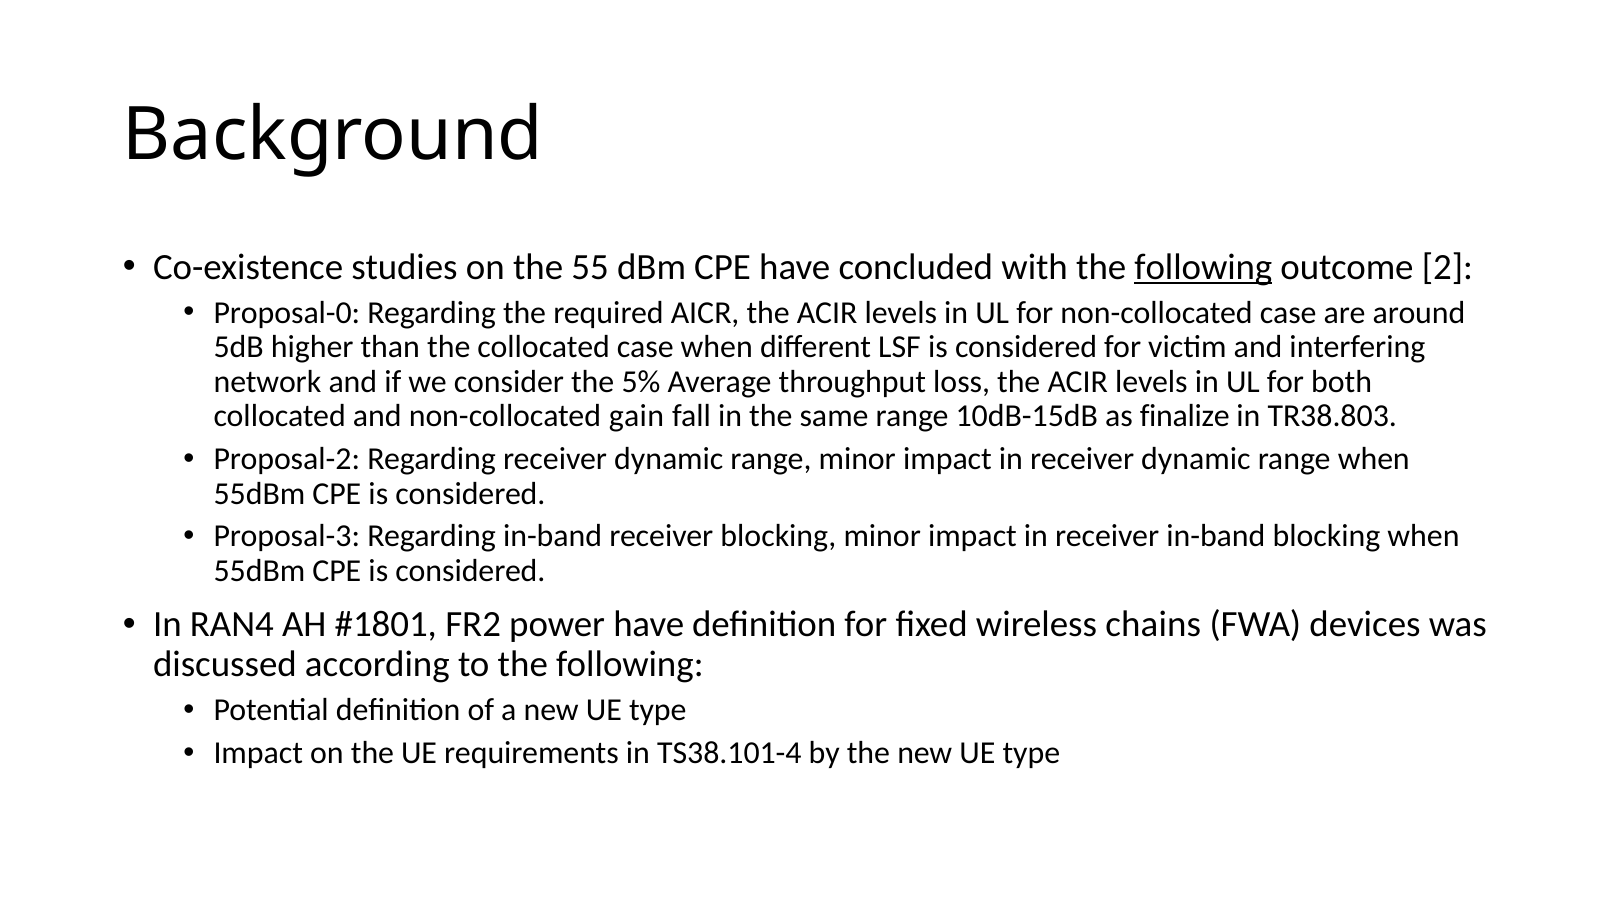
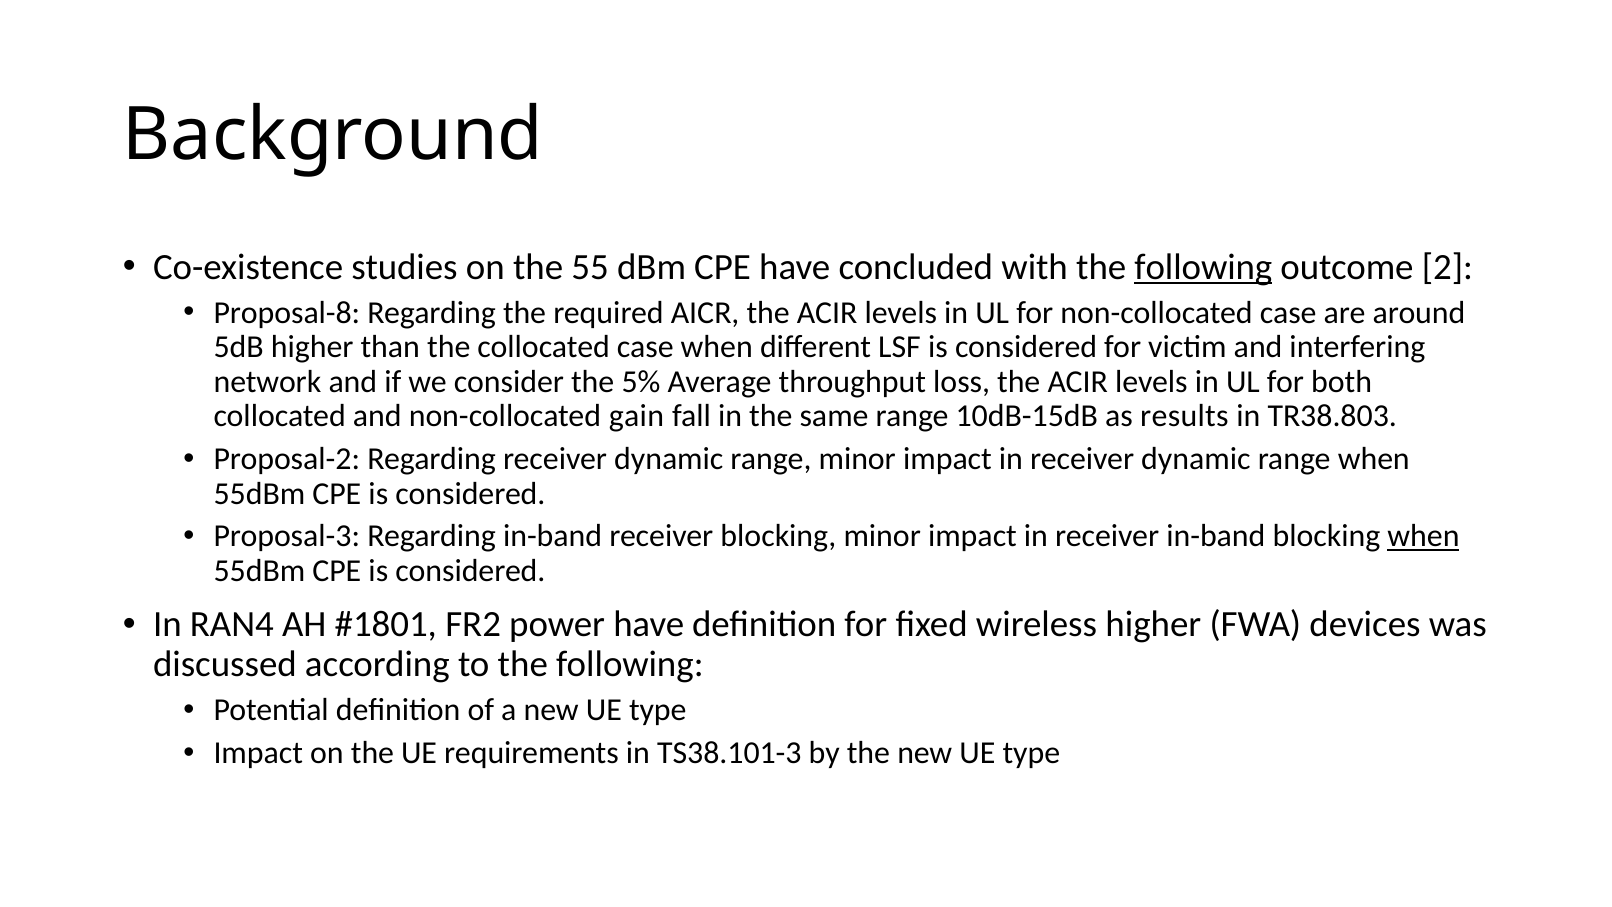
Proposal-0: Proposal-0 -> Proposal-8 (287, 313)
finalize: finalize -> results (1184, 416)
when underline: none -> present (1423, 536)
wireless chains: chains -> higher (1153, 625)
TS38.101-4: TS38.101-4 -> TS38.101-3 (729, 753)
